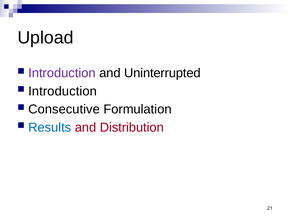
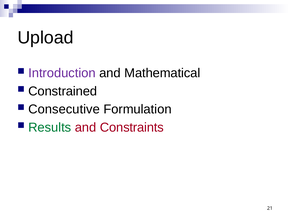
Uninterrupted: Uninterrupted -> Mathematical (162, 73)
Introduction: Introduction -> Constrained (63, 91)
Results colour: blue -> green (50, 127)
Distribution: Distribution -> Constraints (132, 127)
